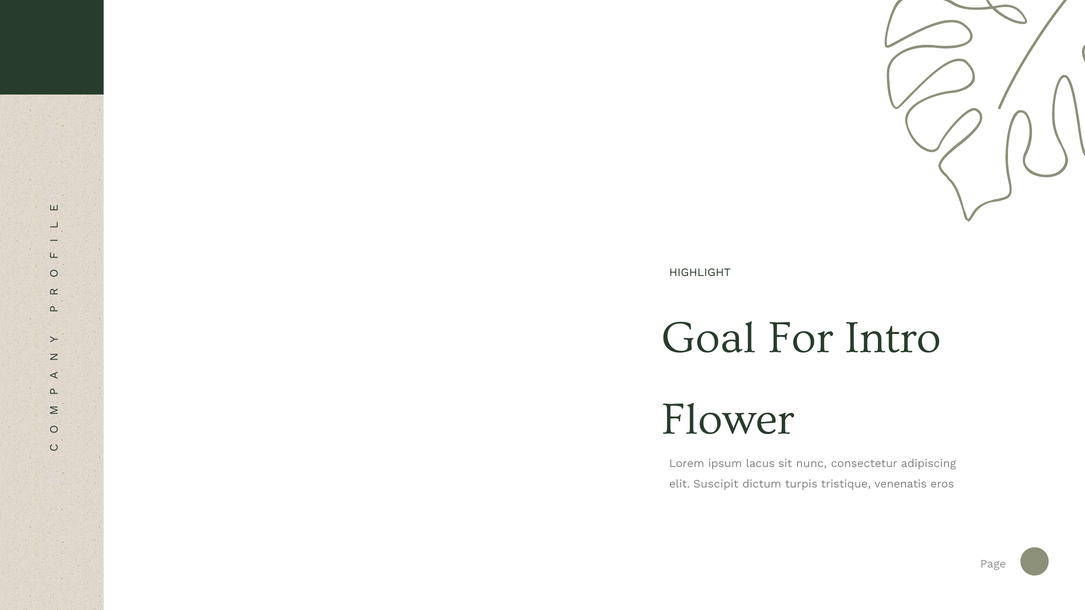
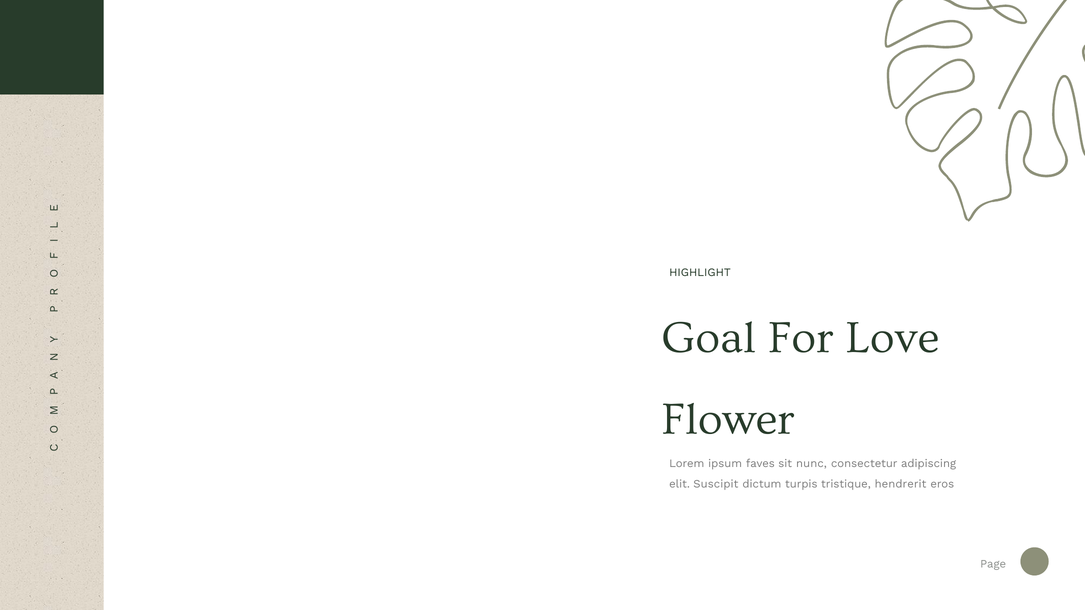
Intro: Intro -> Love (893, 337)
lacus: lacus -> faves (760, 464)
venenatis: venenatis -> hendrerit (901, 484)
